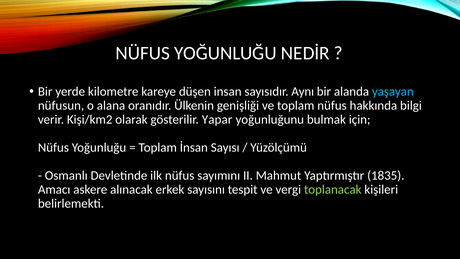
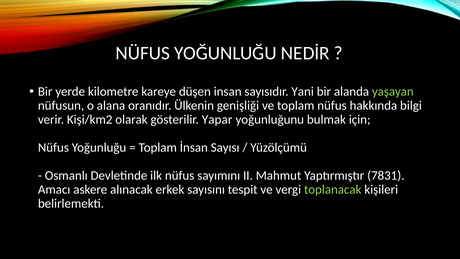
Aynı: Aynı -> Yani (303, 91)
yaşayan colour: light blue -> light green (393, 91)
1835: 1835 -> 7831 (386, 175)
